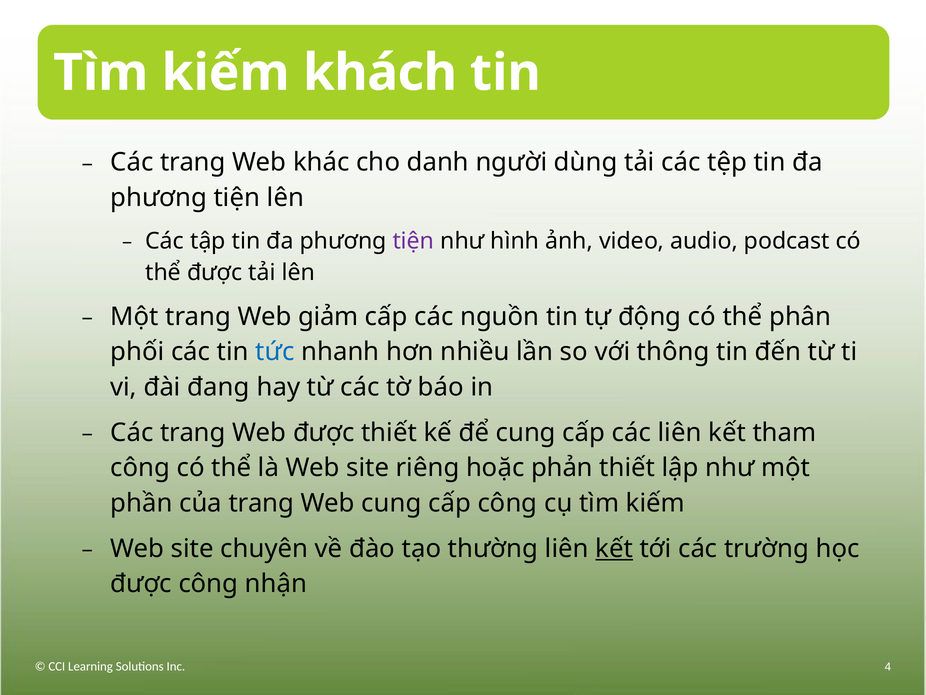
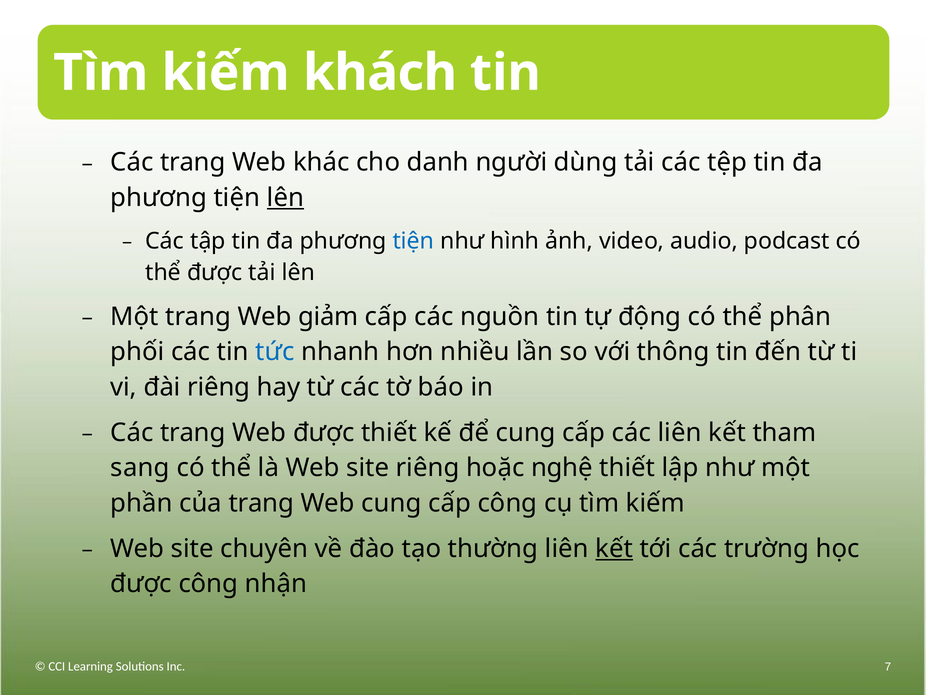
lên underline: none -> present (285, 198)
tiện colour: purple -> blue (413, 241)
đài đang: đang -> riêng (219, 387)
công: công -> sang (140, 468)
phản: phản -> nghệ (562, 468)
4: 4 -> 7 (888, 666)
